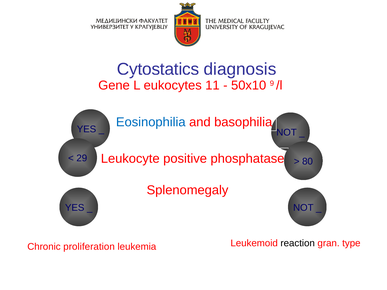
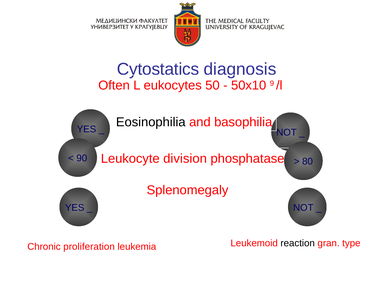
Gene: Gene -> Often (114, 86)
11: 11 -> 50 (212, 86)
Eosinophilia colour: blue -> black (151, 122)
positive: positive -> division (185, 159)
29: 29 -> 90 (82, 158)
